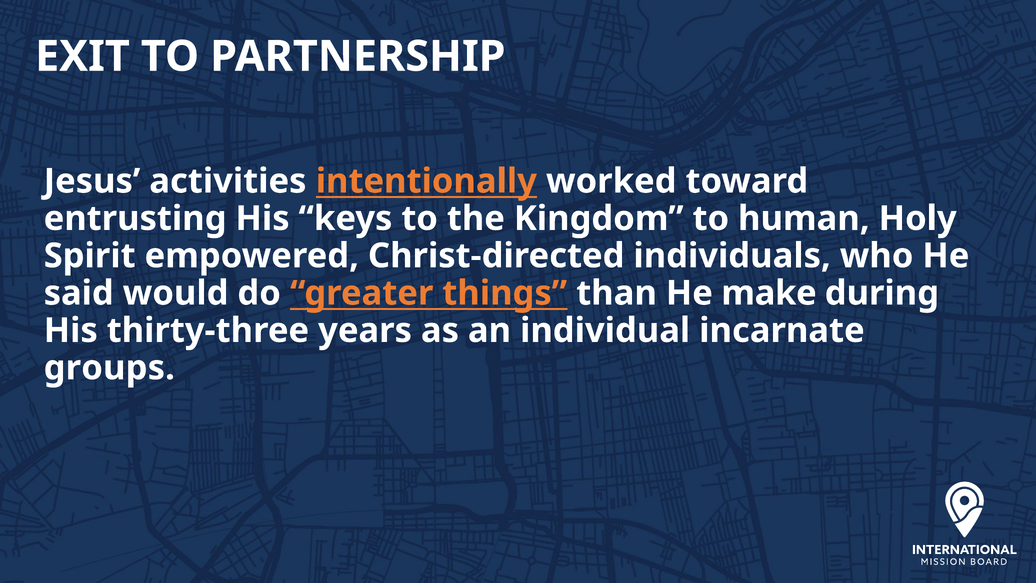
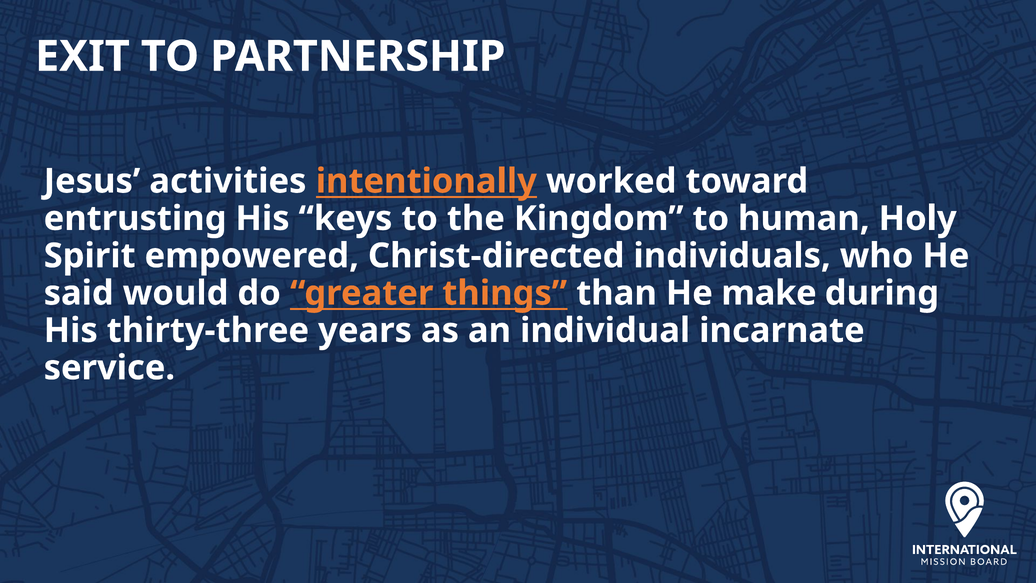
groups: groups -> service (109, 368)
